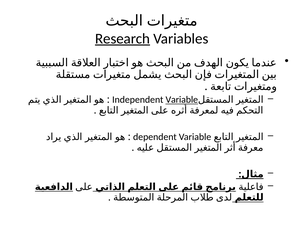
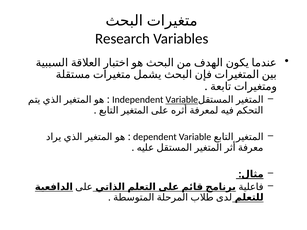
Research underline: present -> none (123, 39)
